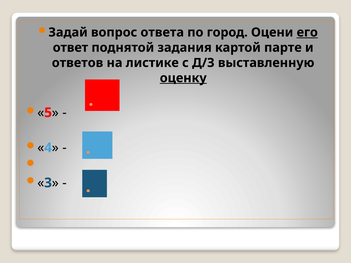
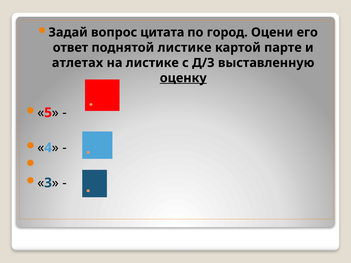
ответа: ответа -> цитата (162, 32)
его underline: present -> none (307, 32)
поднятой задания: задания -> листике (185, 48)
ответов: ответов -> атлетах (77, 63)
